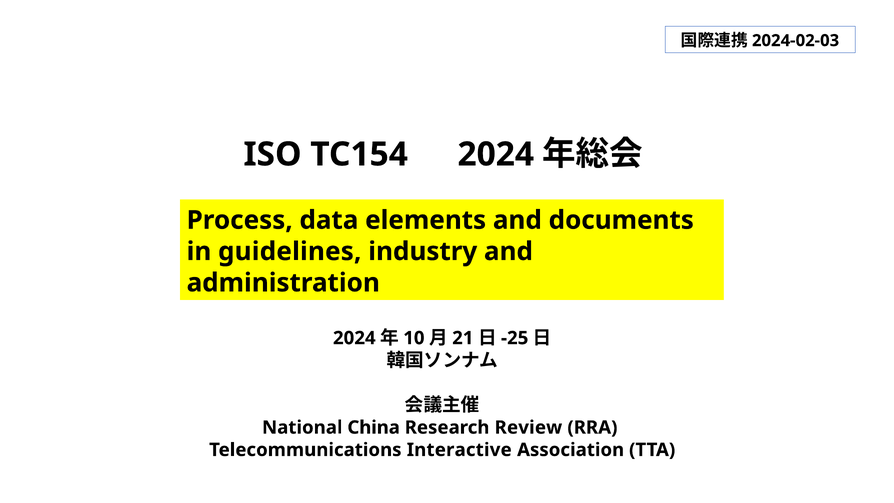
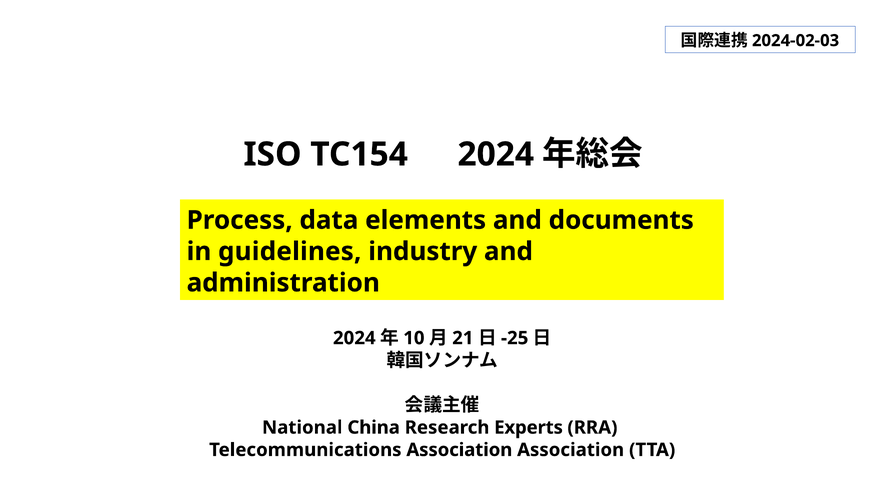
Review: Review -> Experts (529, 427)
Telecommunications Interactive: Interactive -> Association (459, 450)
